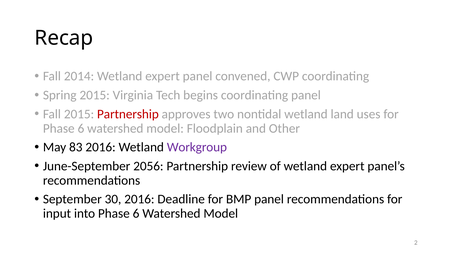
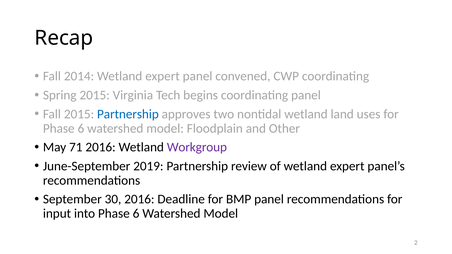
Partnership colour: red -> blue (128, 114)
83: 83 -> 71 (76, 147)
2056: 2056 -> 2019 (148, 166)
